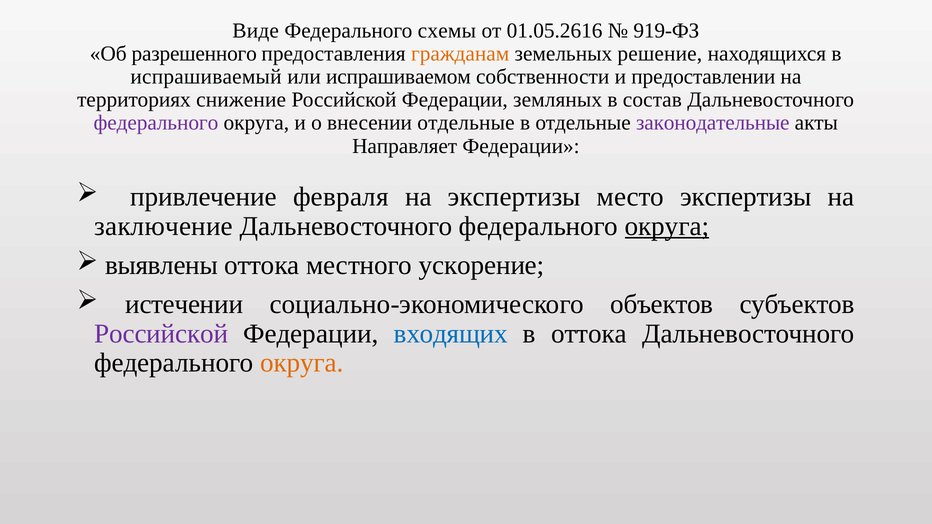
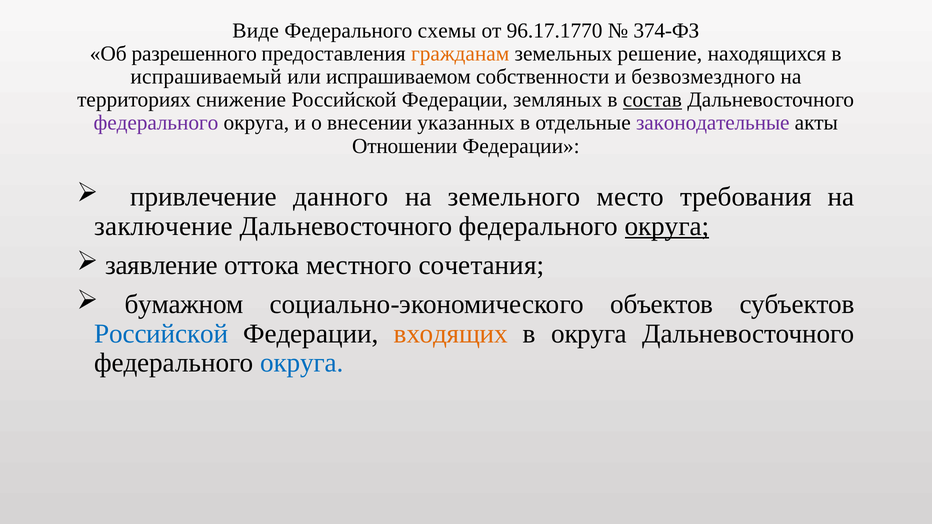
01.05.2616: 01.05.2616 -> 96.17.1770 (555, 31)
919-ФЗ: 919-ФЗ -> 374-ФЗ (666, 31)
предоставлении: предоставлении -> безвозмездного (703, 77)
состав underline: none -> present (652, 100)
внесении отдельные: отдельные -> указанных (466, 123)
Направляет: Направляет -> Отношении (405, 146)
февраля: февраля -> данного (341, 197)
на экспертизы: экспертизы -> земельного (514, 197)
место экспертизы: экспертизы -> требования (746, 197)
выявлены: выявлены -> заявление (161, 265)
ускорение: ускорение -> сочетания (481, 265)
истечении: истечении -> бумажном (184, 304)
Российской colour: purple -> blue (161, 334)
входящих colour: blue -> orange (451, 334)
в оттока: оттока -> округа (589, 334)
округа colour: orange -> blue (302, 363)
